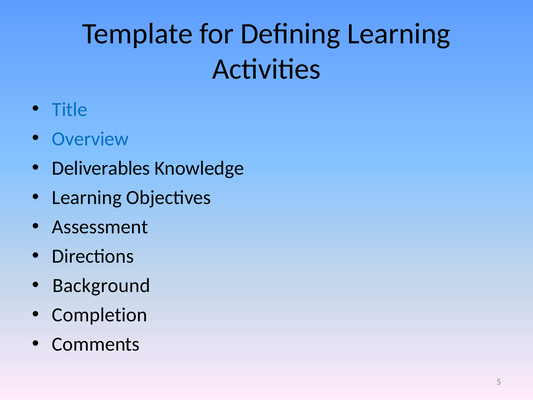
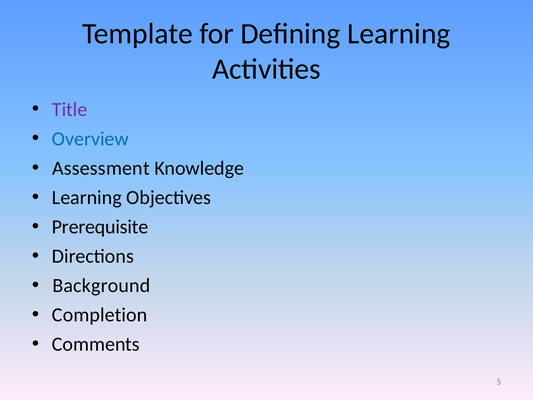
Title colour: blue -> purple (70, 109)
Deliverables: Deliverables -> Assessment (101, 168)
Assessment: Assessment -> Prerequisite (100, 227)
